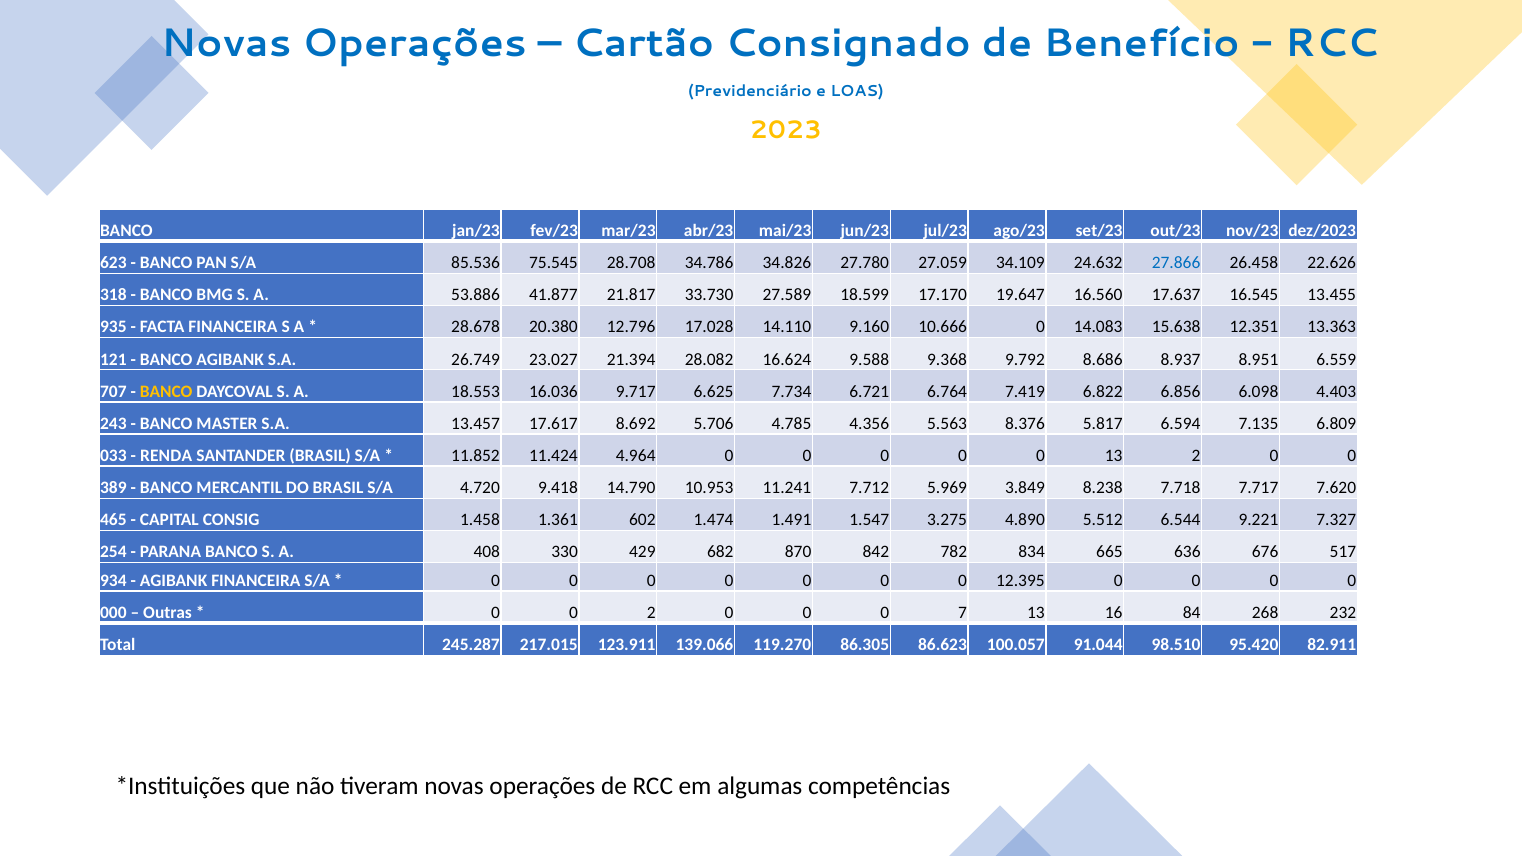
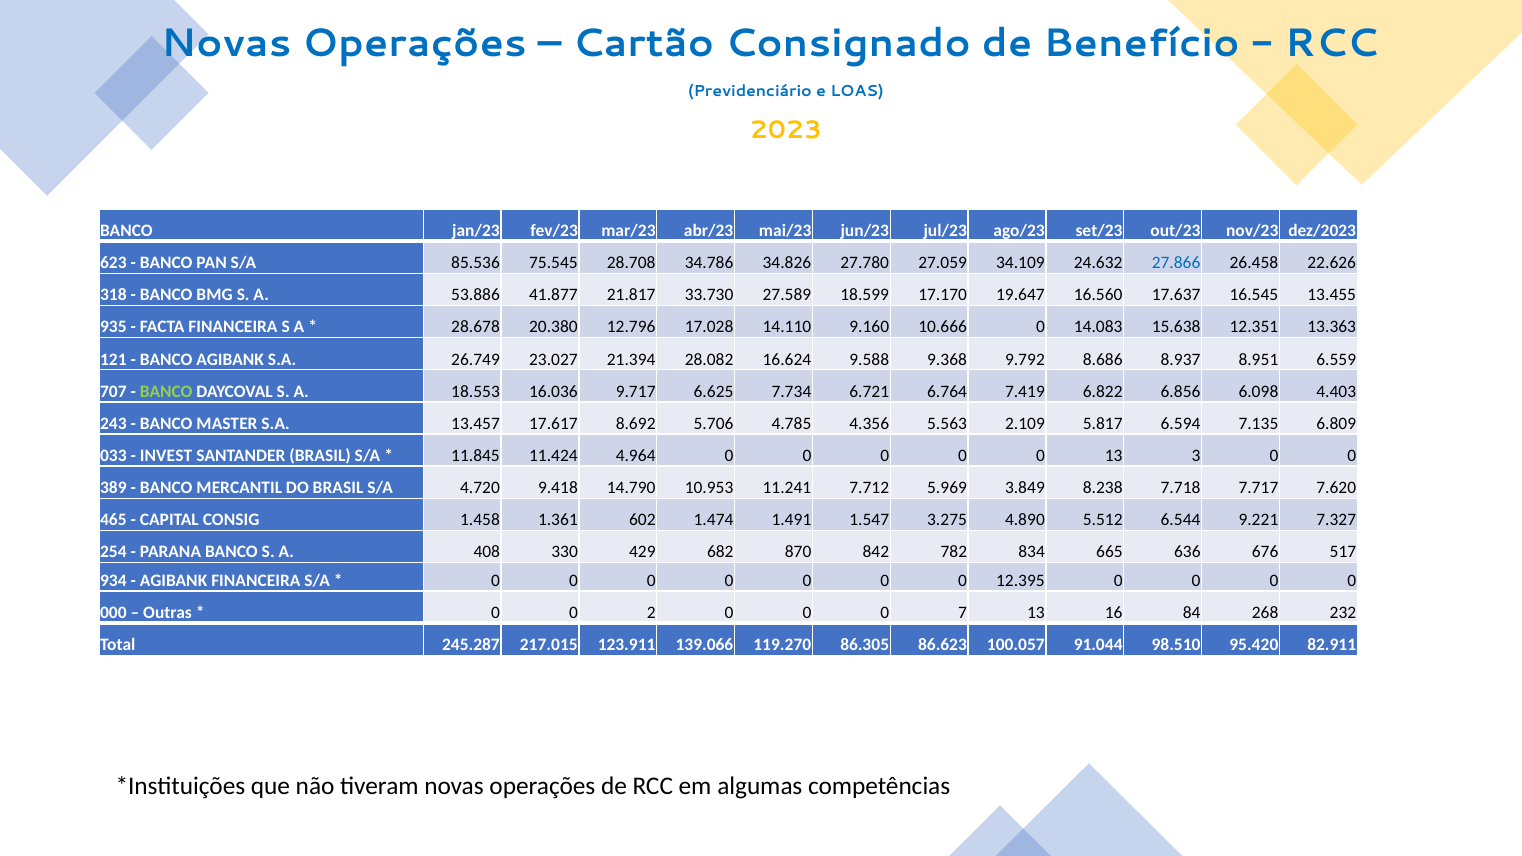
BANCO colour: yellow -> light green (166, 391)
8.376: 8.376 -> 2.109 (1025, 424)
RENDA: RENDA -> INVEST (166, 456)
11.852: 11.852 -> 11.845 (476, 456)
13 2: 2 -> 3 (1196, 456)
